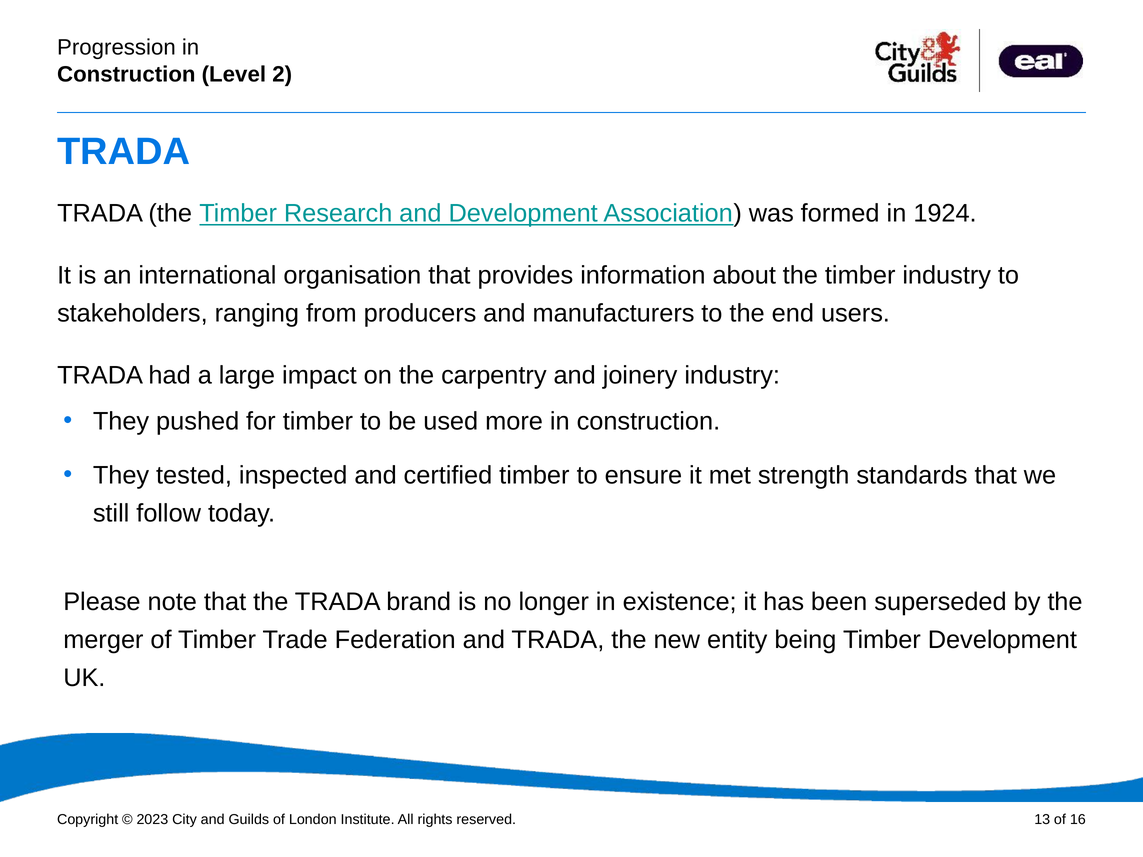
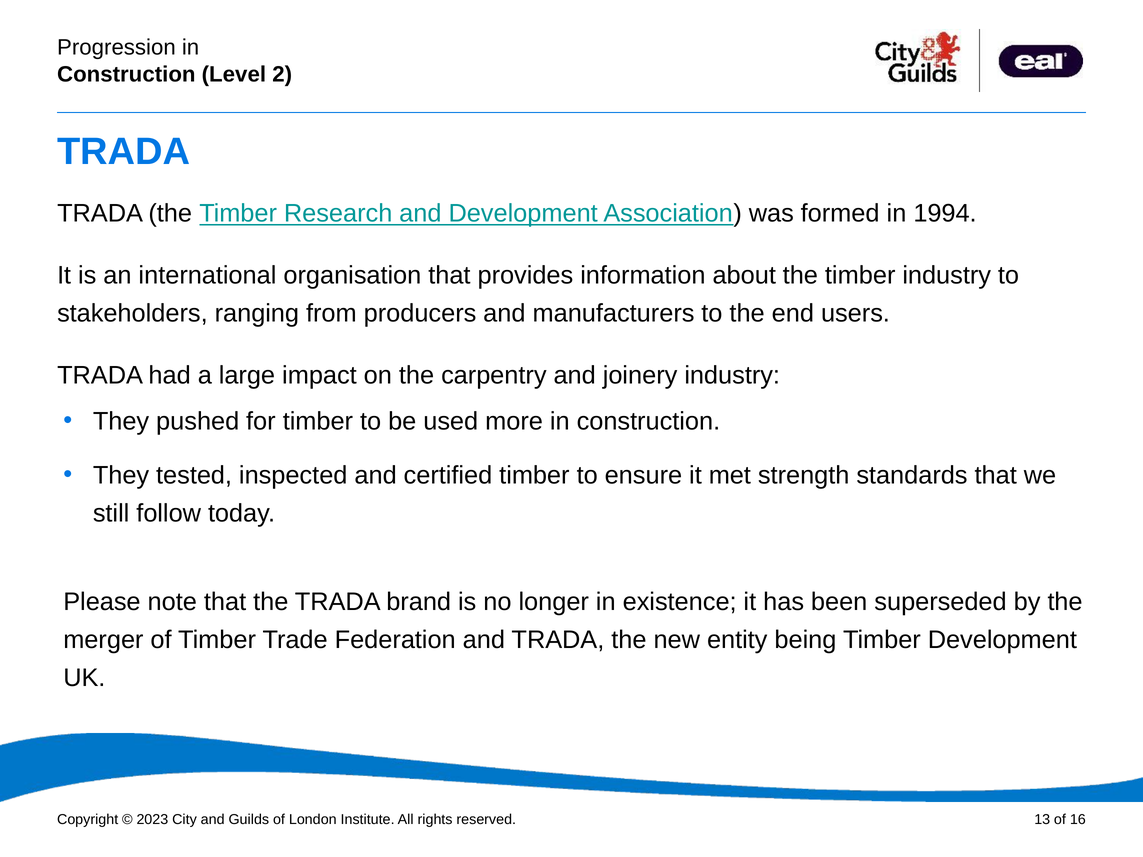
1924: 1924 -> 1994 (945, 214)
